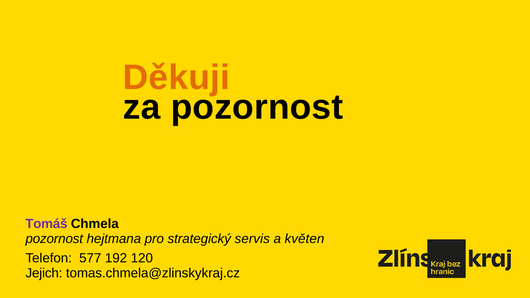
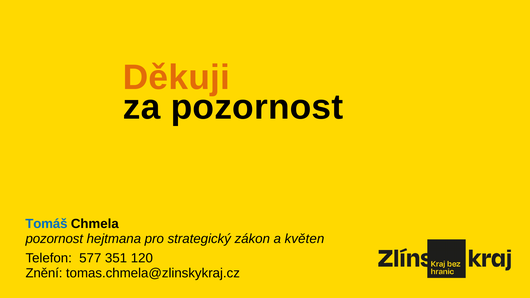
Tomáš colour: purple -> blue (46, 224)
servis: servis -> zákon (252, 239)
192: 192 -> 351 (116, 258)
Jejich: Jejich -> Znění (44, 273)
